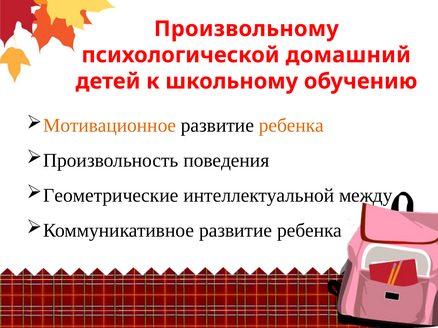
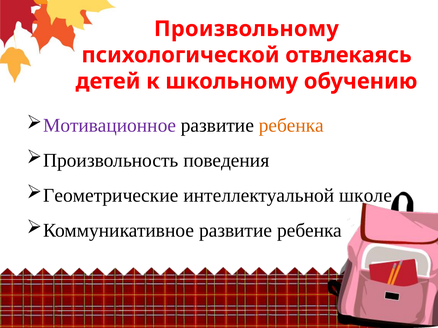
домашний: домашний -> отвлекаясь (348, 55)
Мотивационное colour: orange -> purple (110, 126)
между: между -> школе (366, 196)
